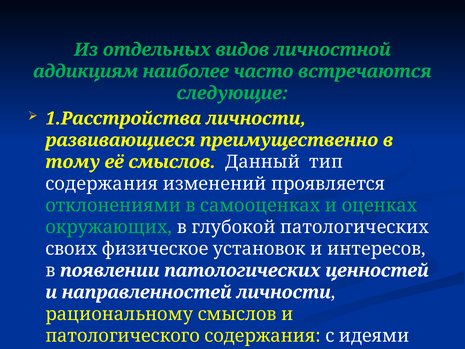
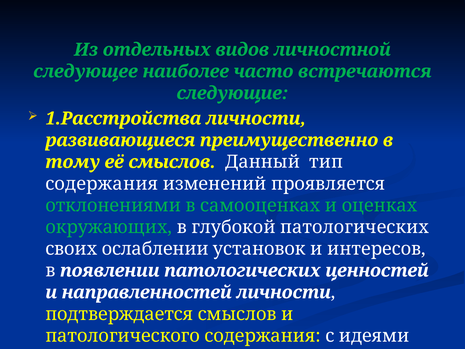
аддикциям: аддикциям -> следующее (86, 71)
физическое: физическое -> ослаблении (155, 249)
рациональному: рациональному -> подтверждается (119, 314)
